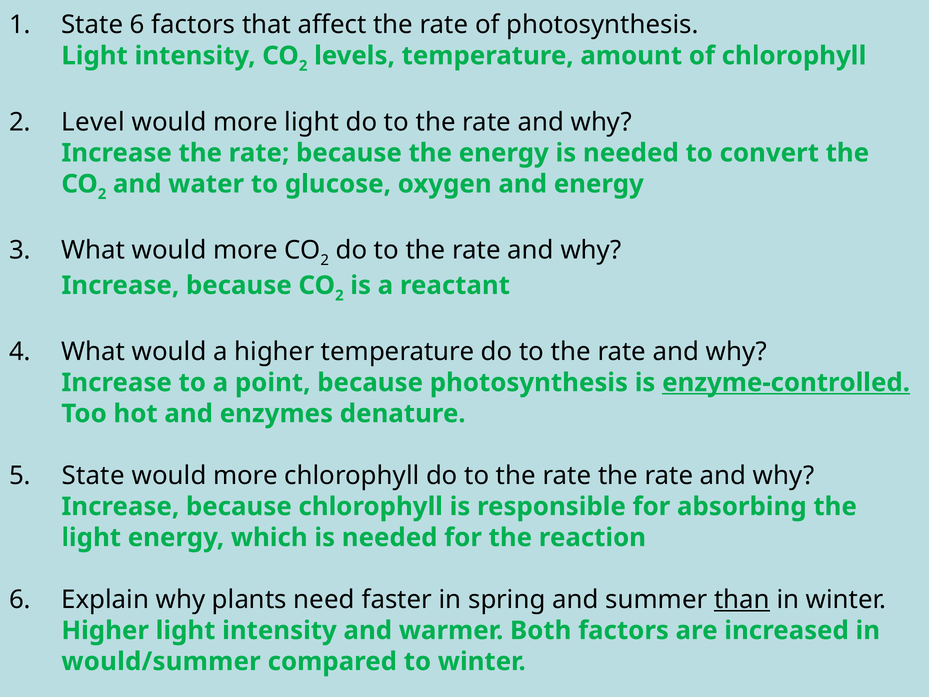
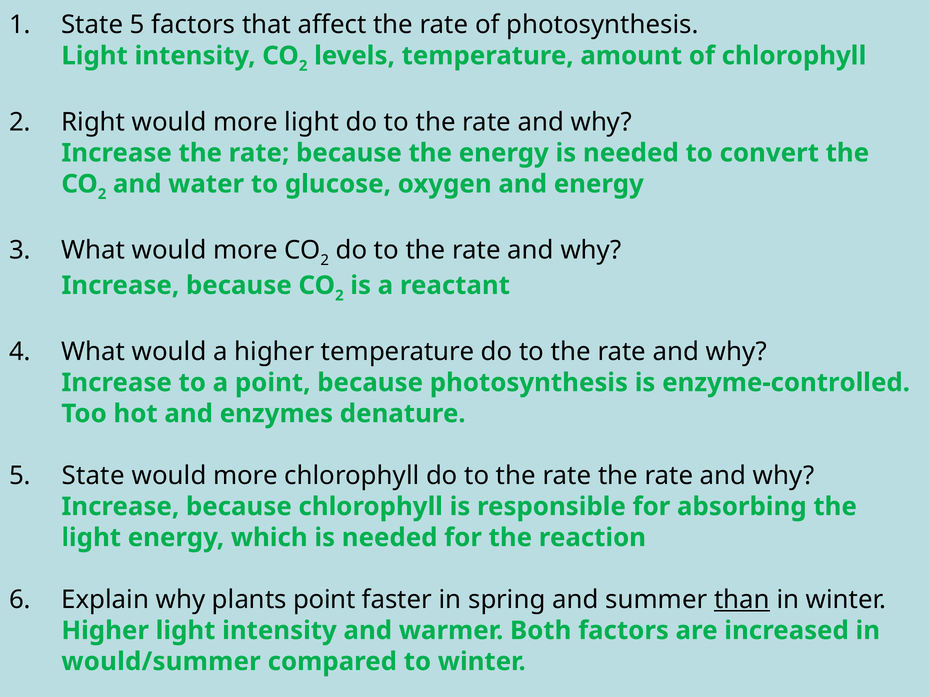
State 6: 6 -> 5 (137, 25)
Level: Level -> Right (93, 122)
enzyme-controlled underline: present -> none (786, 382)
plants need: need -> point (324, 599)
